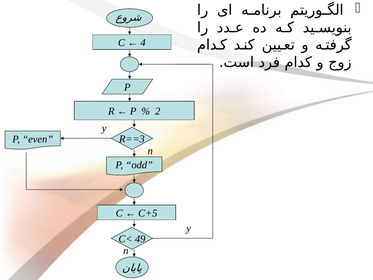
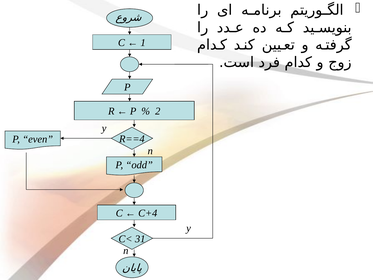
4: 4 -> 1 (143, 43)
R==3: R==3 -> R==4 (132, 139)
C+5: C+5 -> C+4 (148, 213)
49: 49 -> 31 (140, 239)
